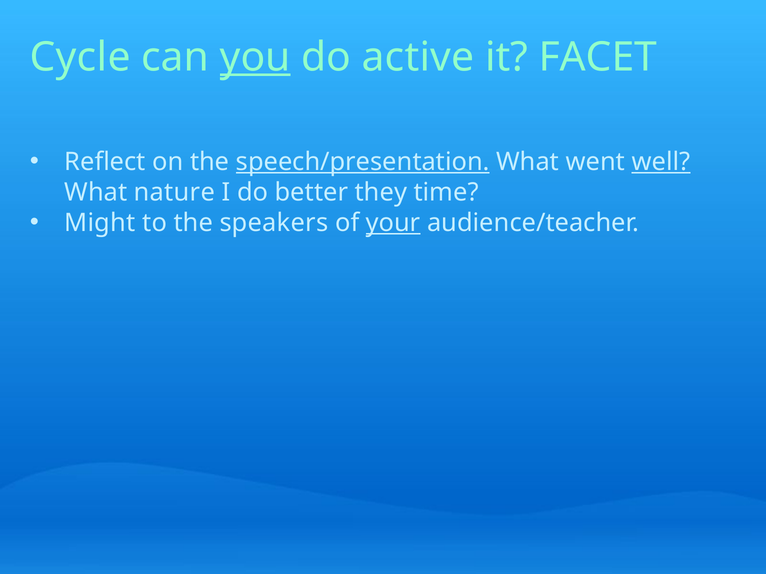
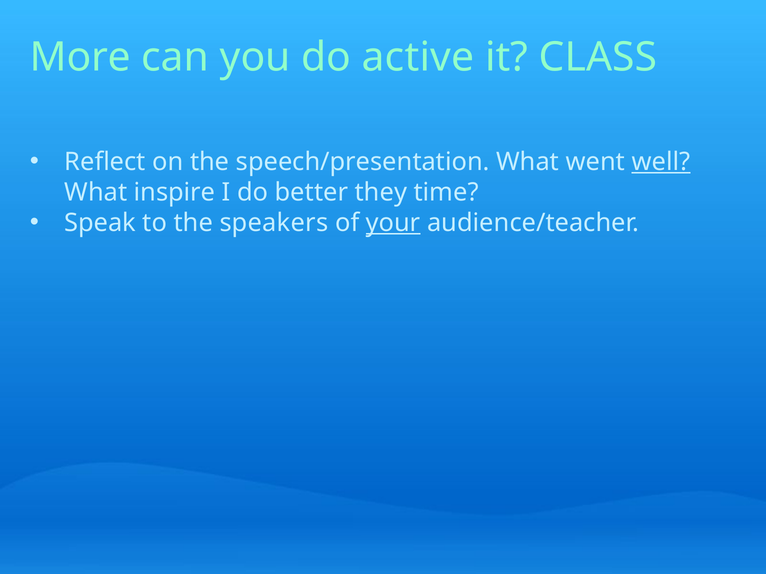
Cycle: Cycle -> More (80, 57)
you underline: present -> none (255, 57)
FACET: FACET -> CLASS (598, 57)
speech/presentation underline: present -> none (363, 162)
nature: nature -> inspire (175, 193)
Might: Might -> Speak (100, 223)
